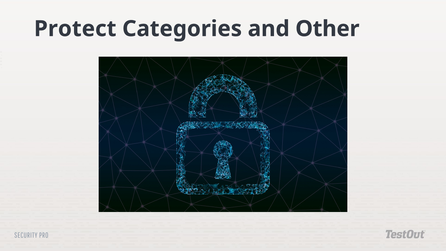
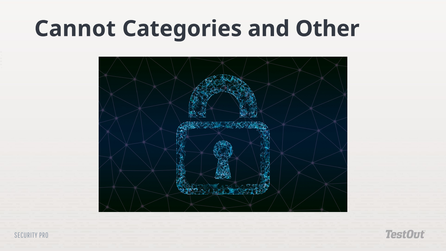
Protect: Protect -> Cannot (75, 29)
